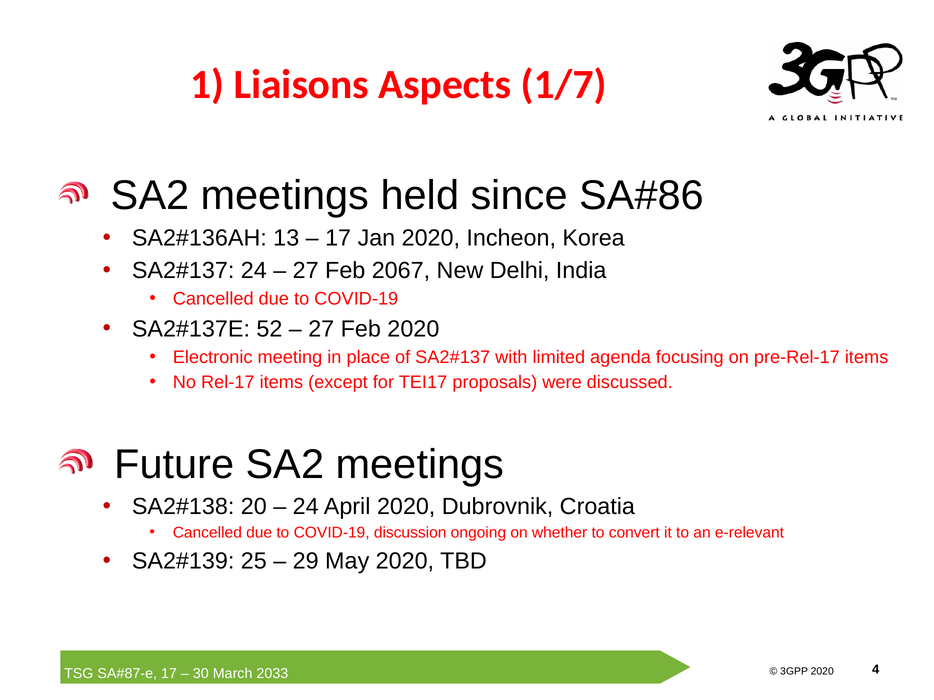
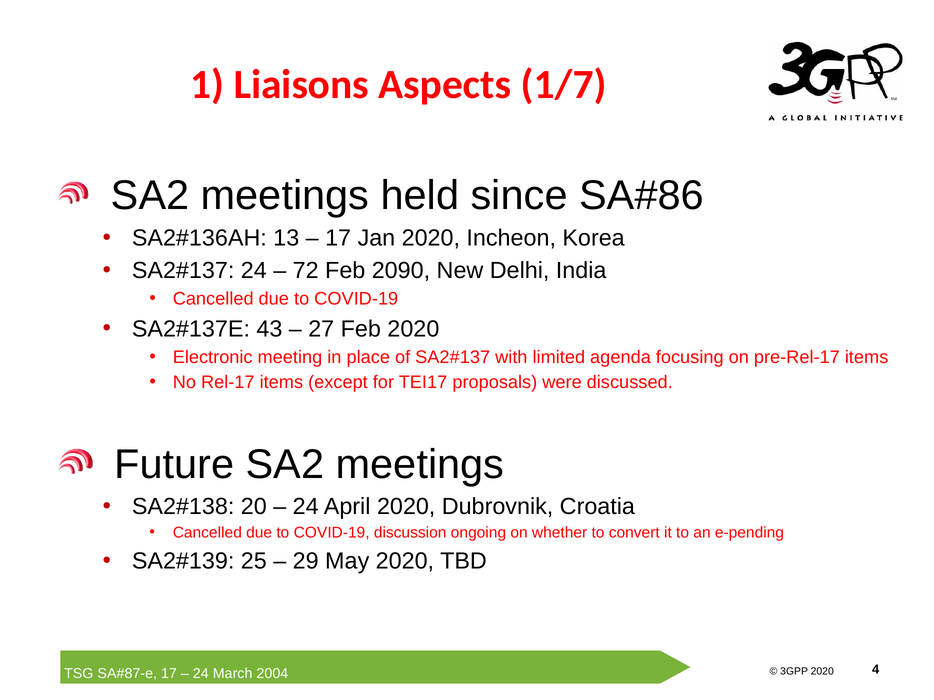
27: 27 -> 72 (306, 271)
2067: 2067 -> 2090 (401, 271)
52: 52 -> 43 (269, 329)
e-relevant: e-relevant -> e-pending (749, 533)
30: 30 -> 24 (201, 674)
2033: 2033 -> 2004 (272, 674)
